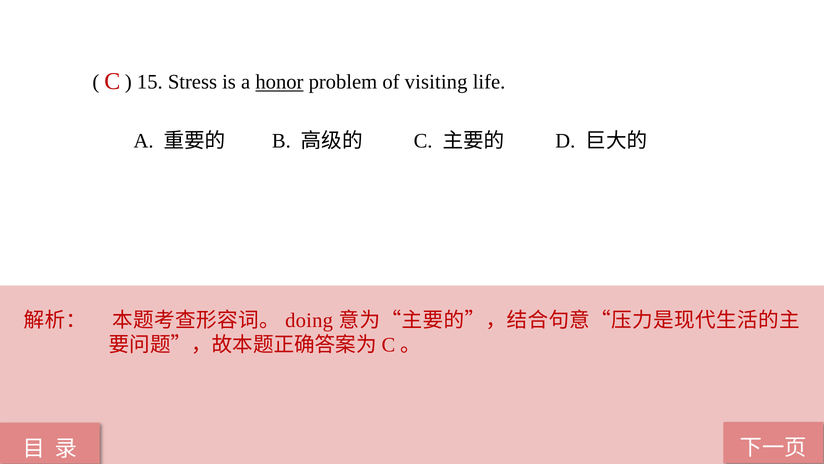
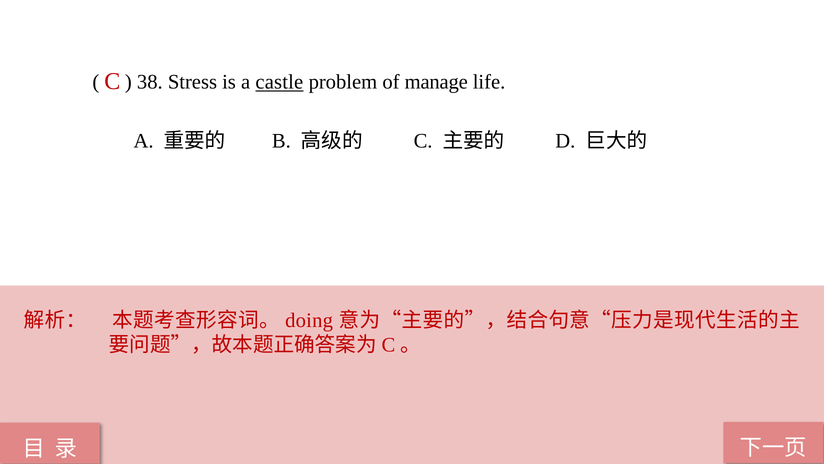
15: 15 -> 38 (150, 82)
honor: honor -> castle (279, 82)
visiting: visiting -> manage (436, 82)
